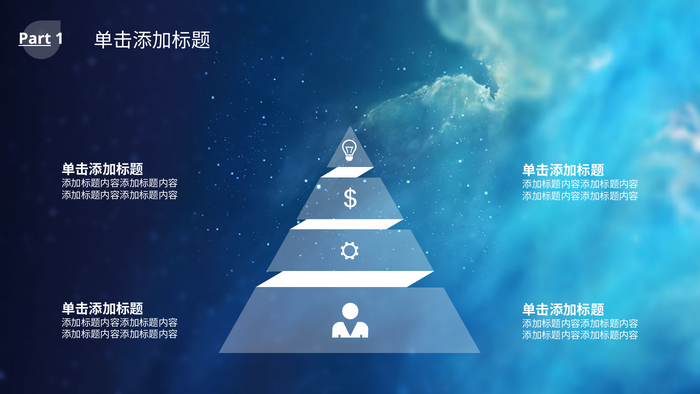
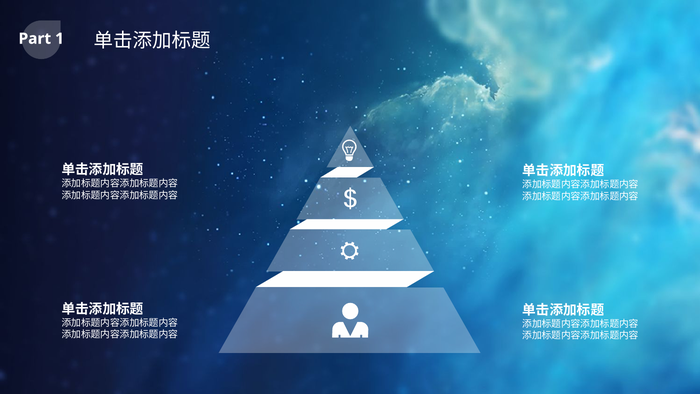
Part underline: present -> none (35, 39)
